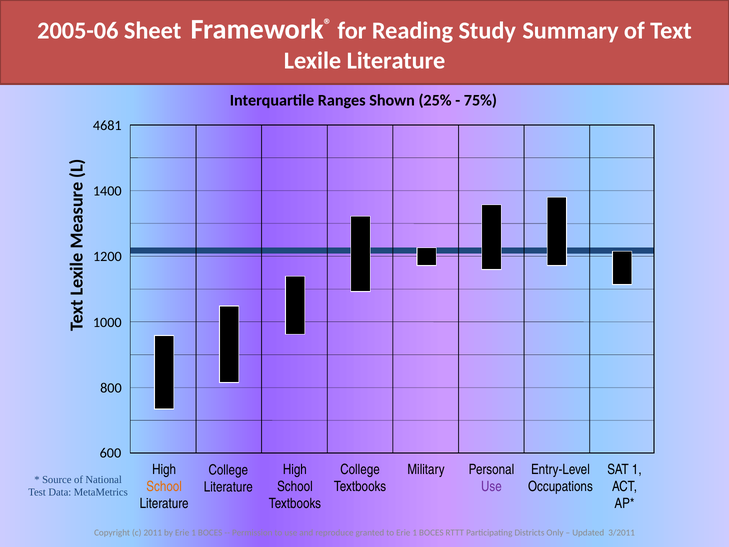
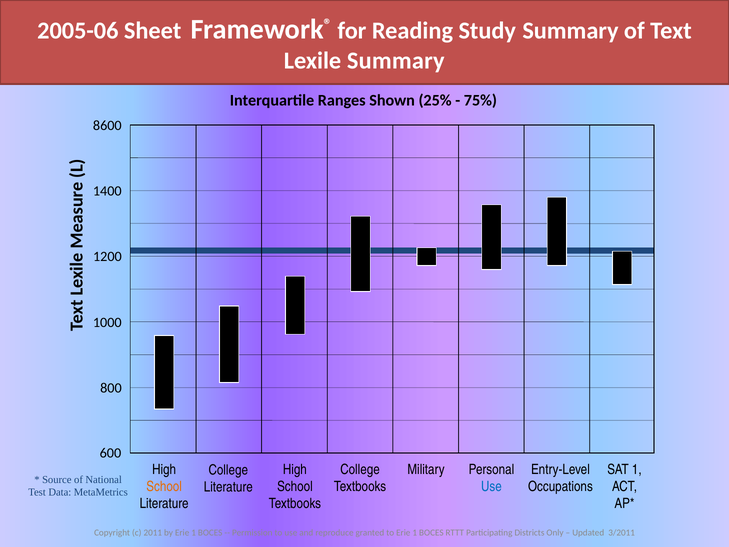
Lexile Literature: Literature -> Summary (396, 61)
4681: 4681 -> 8600 (107, 126)
Use colour: purple -> blue (491, 486)
